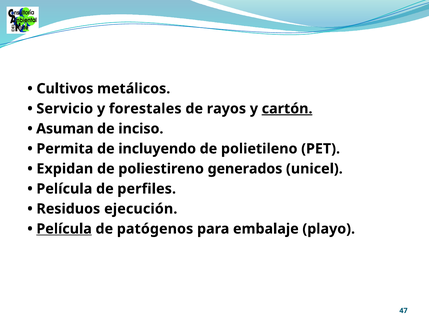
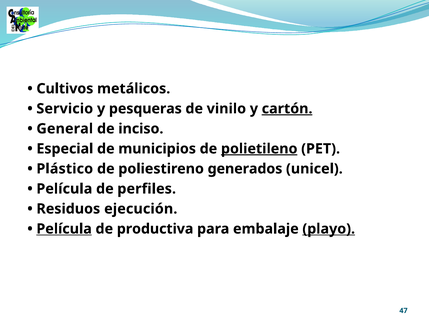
forestales: forestales -> pesqueras (145, 109)
rayos: rayos -> vinilo (226, 109)
Asuman: Asuman -> General (65, 129)
Permita: Permita -> Especial (65, 149)
incluyendo: incluyendo -> municipios (157, 149)
polietileno underline: none -> present (259, 149)
Expidan: Expidan -> Plástico (65, 169)
patógenos: patógenos -> productiva (155, 229)
playo underline: none -> present (329, 229)
